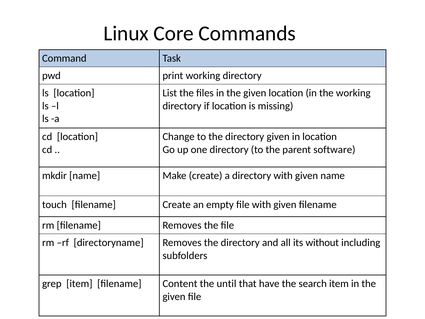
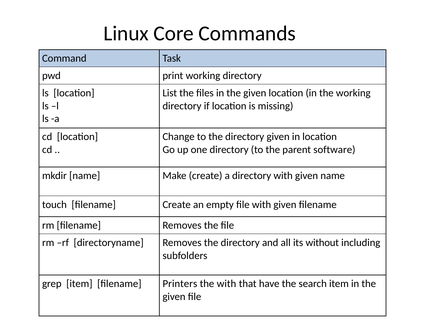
Content: Content -> Printers (180, 283)
the until: until -> with (226, 283)
